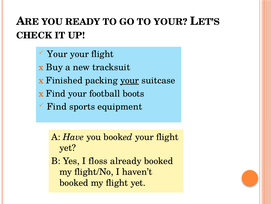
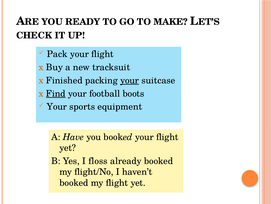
TO YOUR: YOUR -> MAKE (171, 22)
Your: Your -> Pack (57, 54)
Find underline: none -> present (56, 93)
Find: Find -> Your (57, 106)
